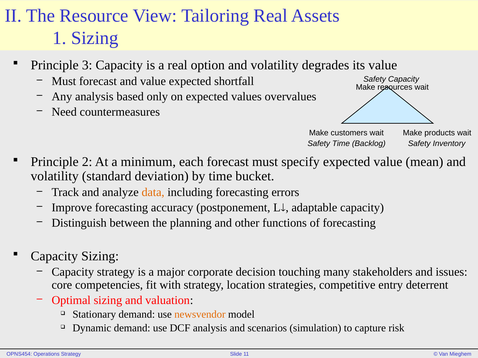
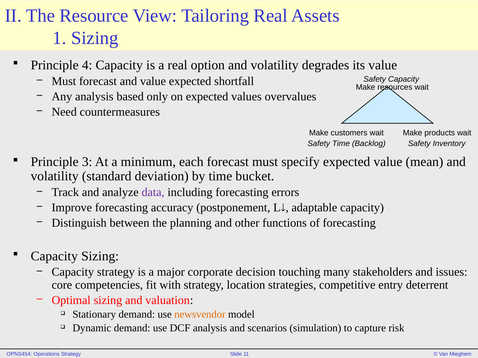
3: 3 -> 4 (87, 65)
2: 2 -> 3 (87, 162)
data colour: orange -> purple (153, 193)
